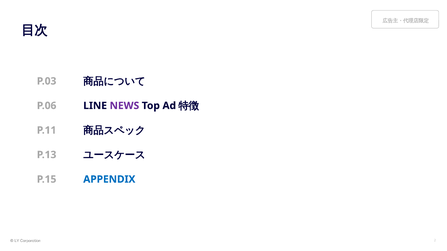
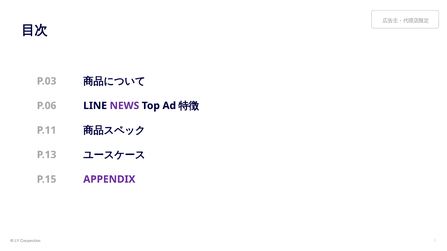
APPENDIX colour: blue -> purple (109, 180)
